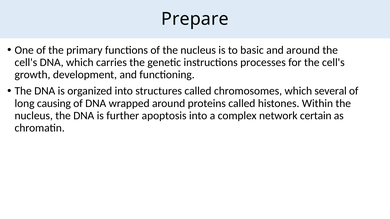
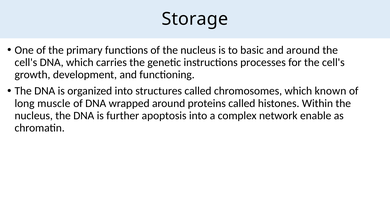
Prepare: Prepare -> Storage (195, 19)
several: several -> known (330, 91)
causing: causing -> muscle (54, 103)
certain: certain -> enable (316, 116)
